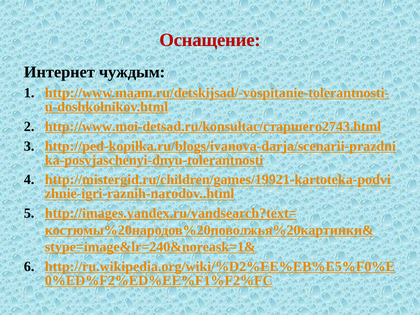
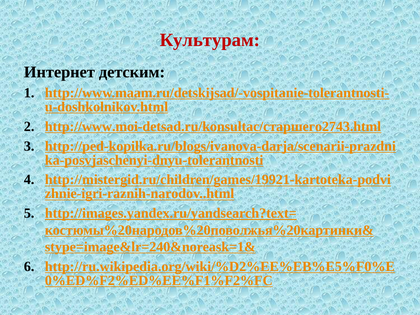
Оснащение: Оснащение -> Культурам (210, 40)
чуждым: чуждым -> детским (132, 72)
